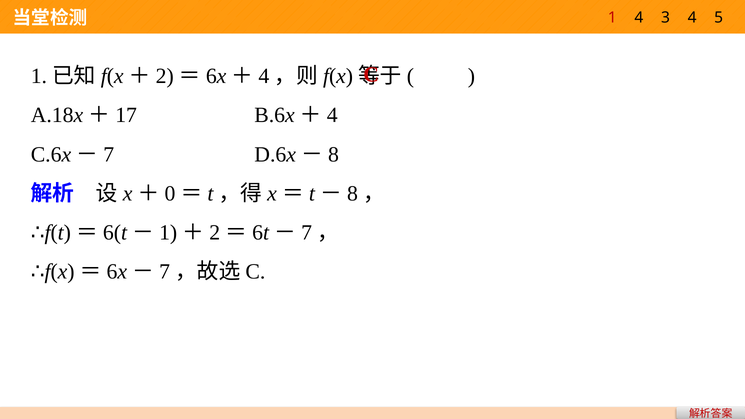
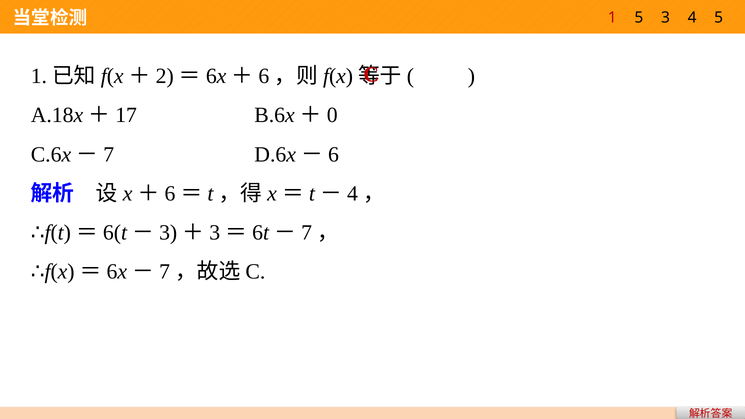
1 4: 4 -> 5 (639, 18)
4: 4 -> 6 (264, 76)
4: 4 -> 0 (332, 115)
8: 8 -> 6 (333, 154)
0: 0 -> 6 (170, 194)
8: 8 -> 4 (352, 194)
1: 1 -> 3 (168, 233)
2: 2 -> 3 (215, 233)
